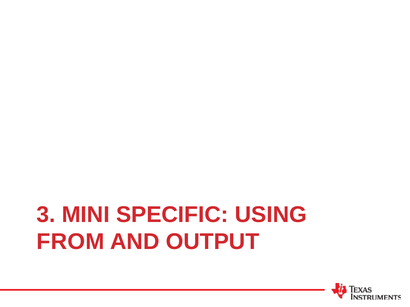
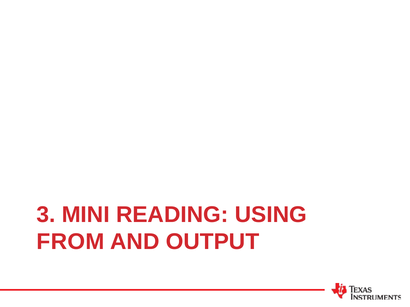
SPECIFIC: SPECIFIC -> READING (172, 215)
